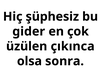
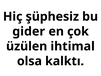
çıkınca: çıkınca -> ihtimal (73, 46)
sonra: sonra -> kalktı (65, 61)
